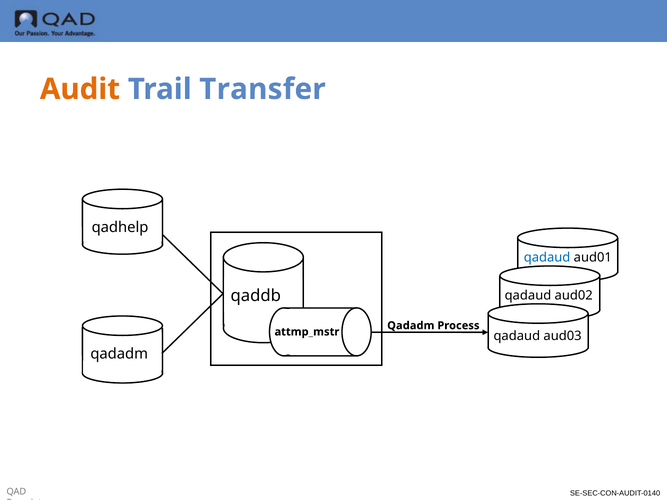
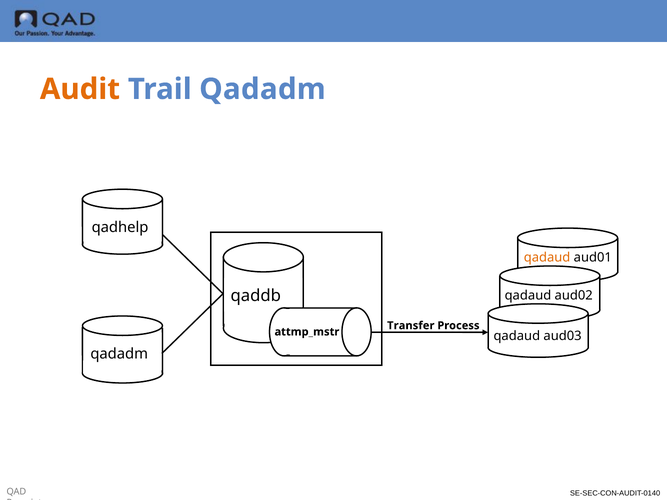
Trail Transfer: Transfer -> Qadadm (262, 89)
qadaud colour: blue -> orange (547, 258)
Qadadm: Qadadm -> Transfer (411, 326)
